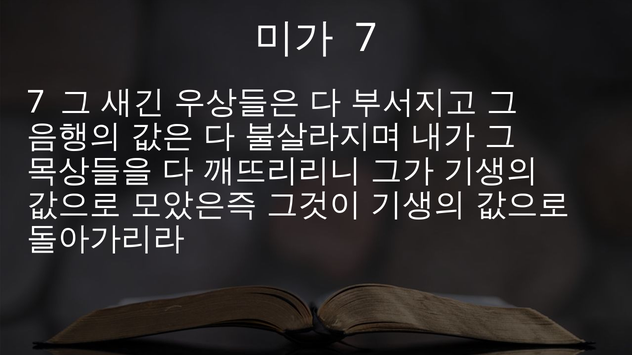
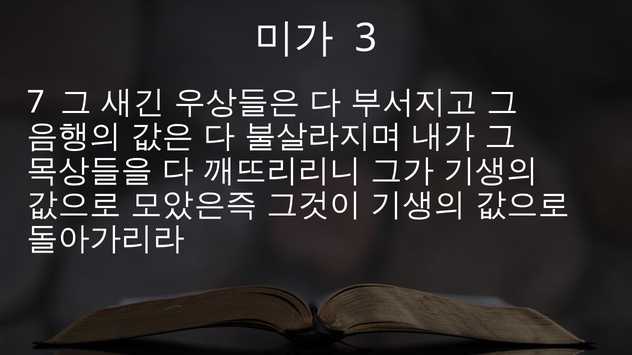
7: 7 -> 3 (366, 38)
